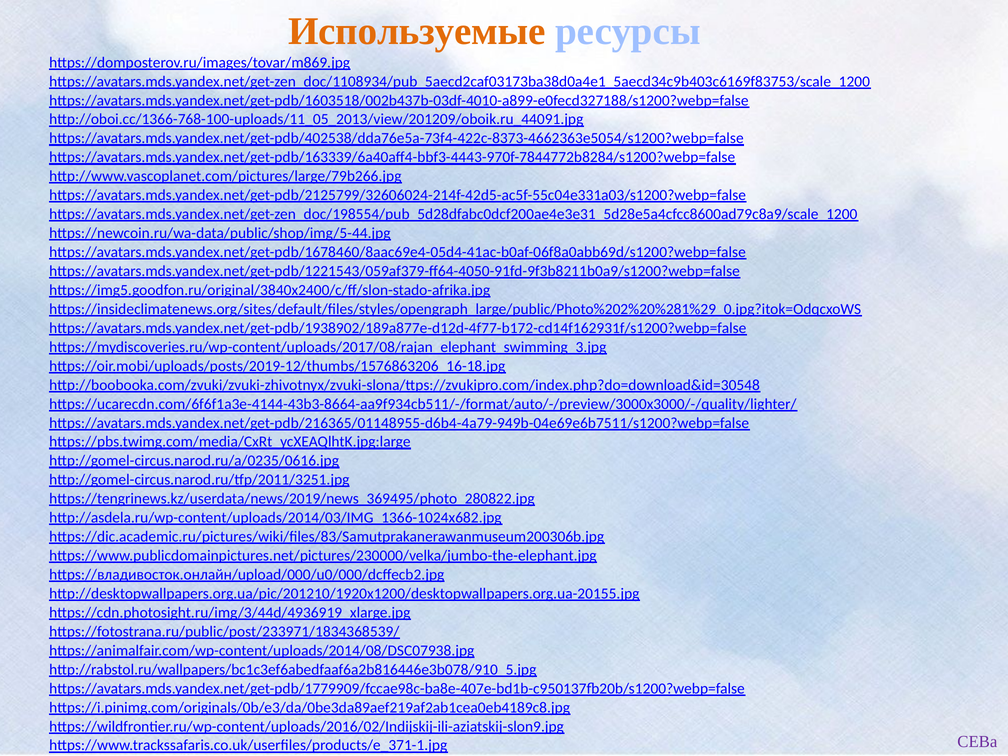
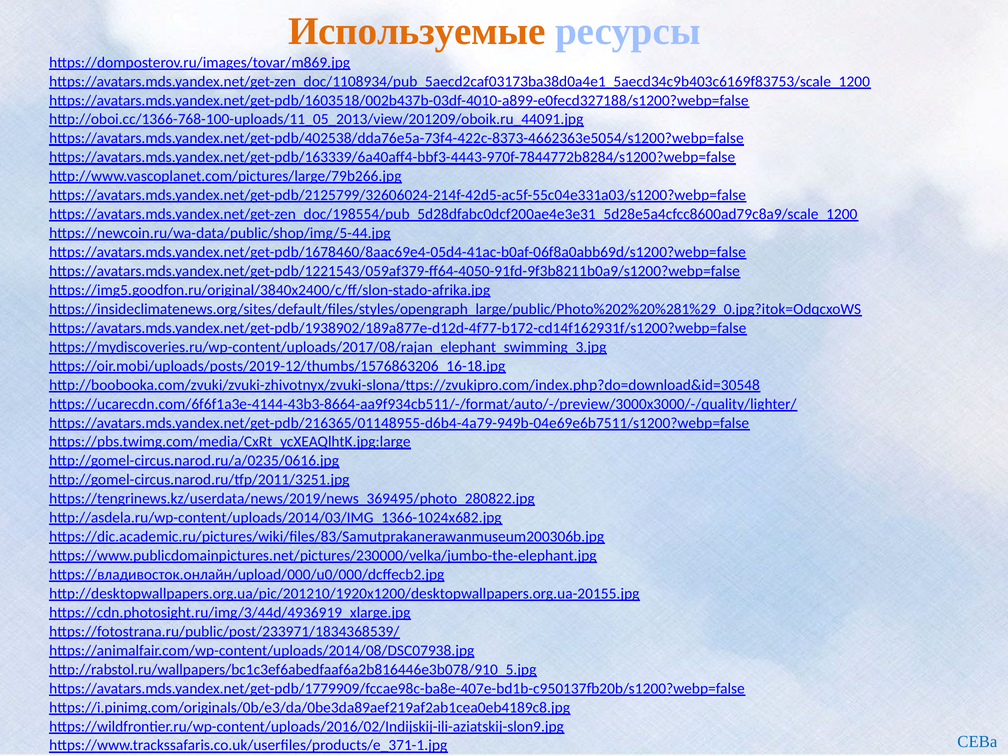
СЕВа colour: purple -> blue (977, 742)
